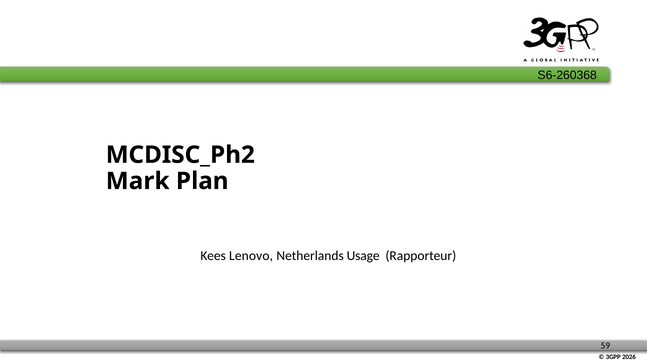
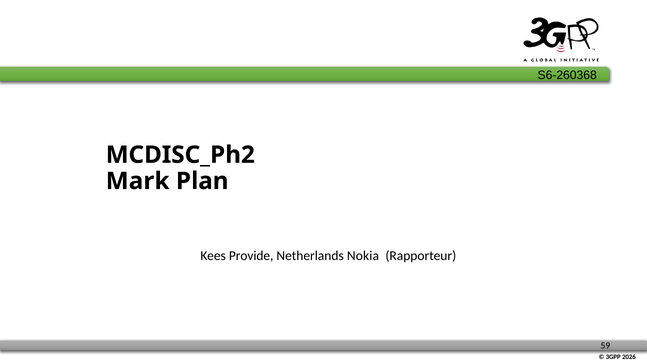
Lenovo: Lenovo -> Provide (251, 256)
Usage: Usage -> Nokia (363, 256)
